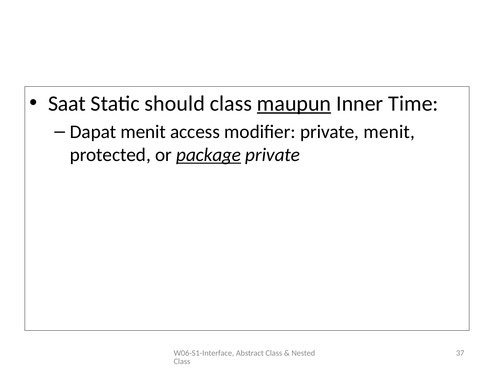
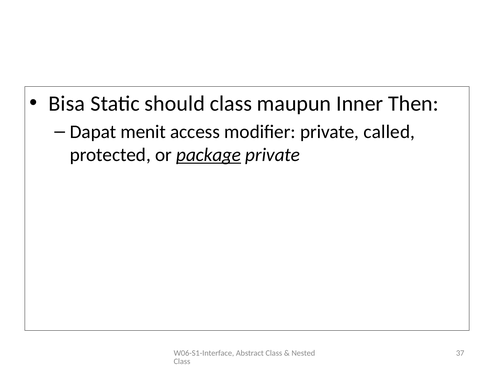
Saat: Saat -> Bisa (67, 104)
maupun underline: present -> none (294, 104)
Time: Time -> Then (413, 104)
private menit: menit -> called (389, 132)
